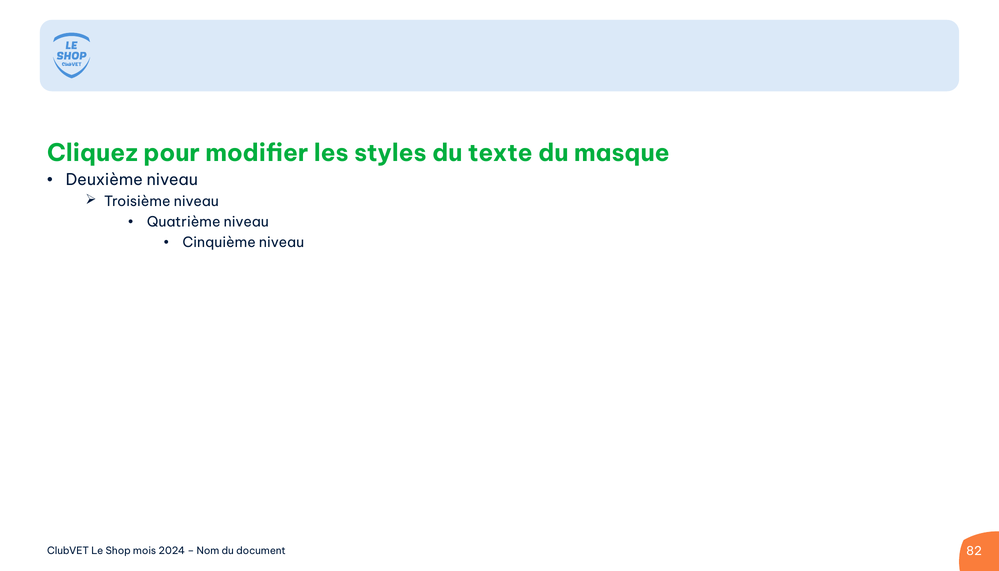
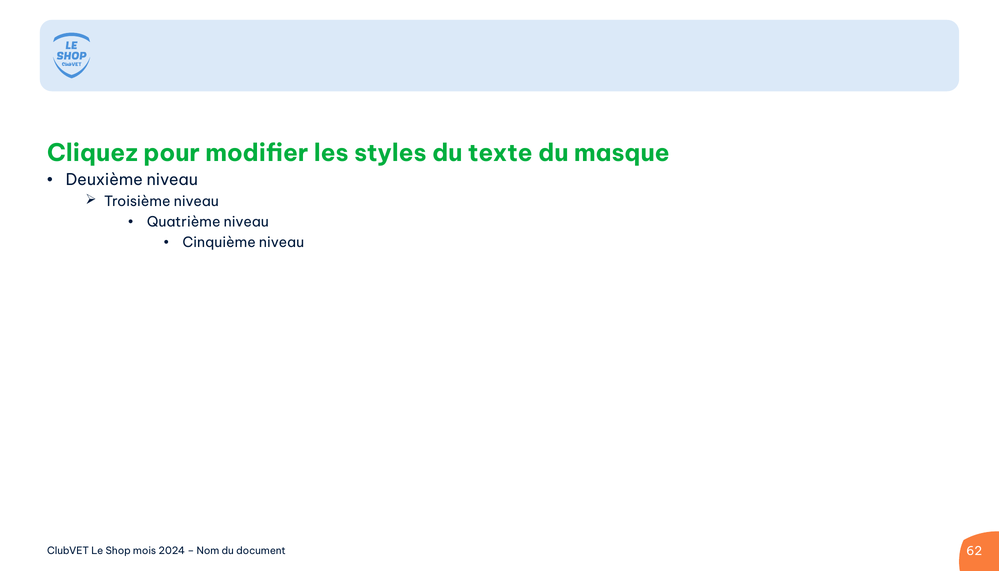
82: 82 -> 62 (974, 551)
